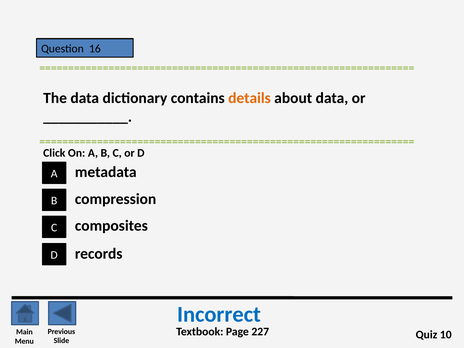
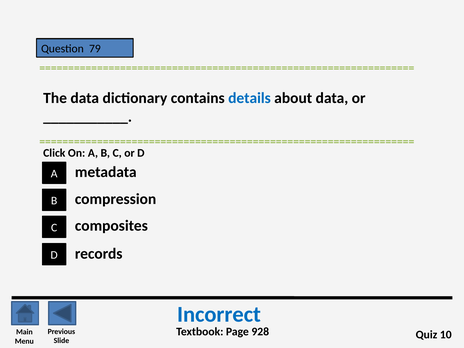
16: 16 -> 79 (95, 49)
details colour: orange -> blue (249, 98)
227: 227 -> 928 (260, 332)
